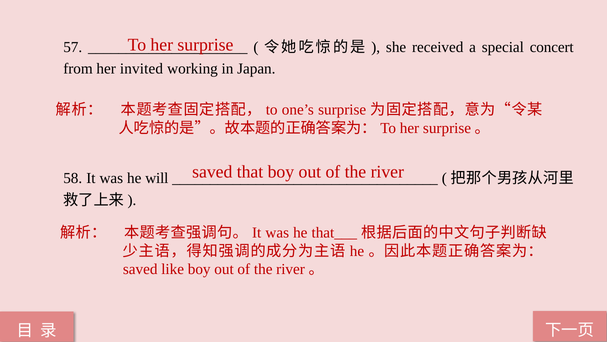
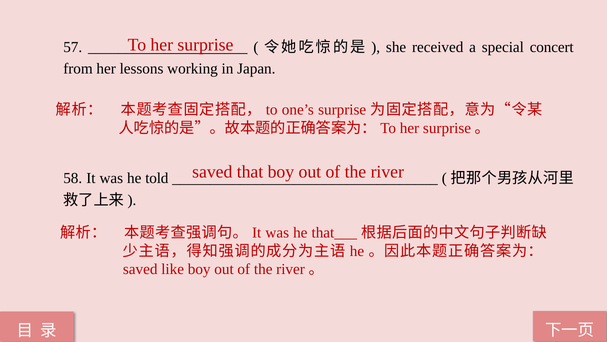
invited: invited -> lessons (142, 69)
will: will -> told (157, 178)
